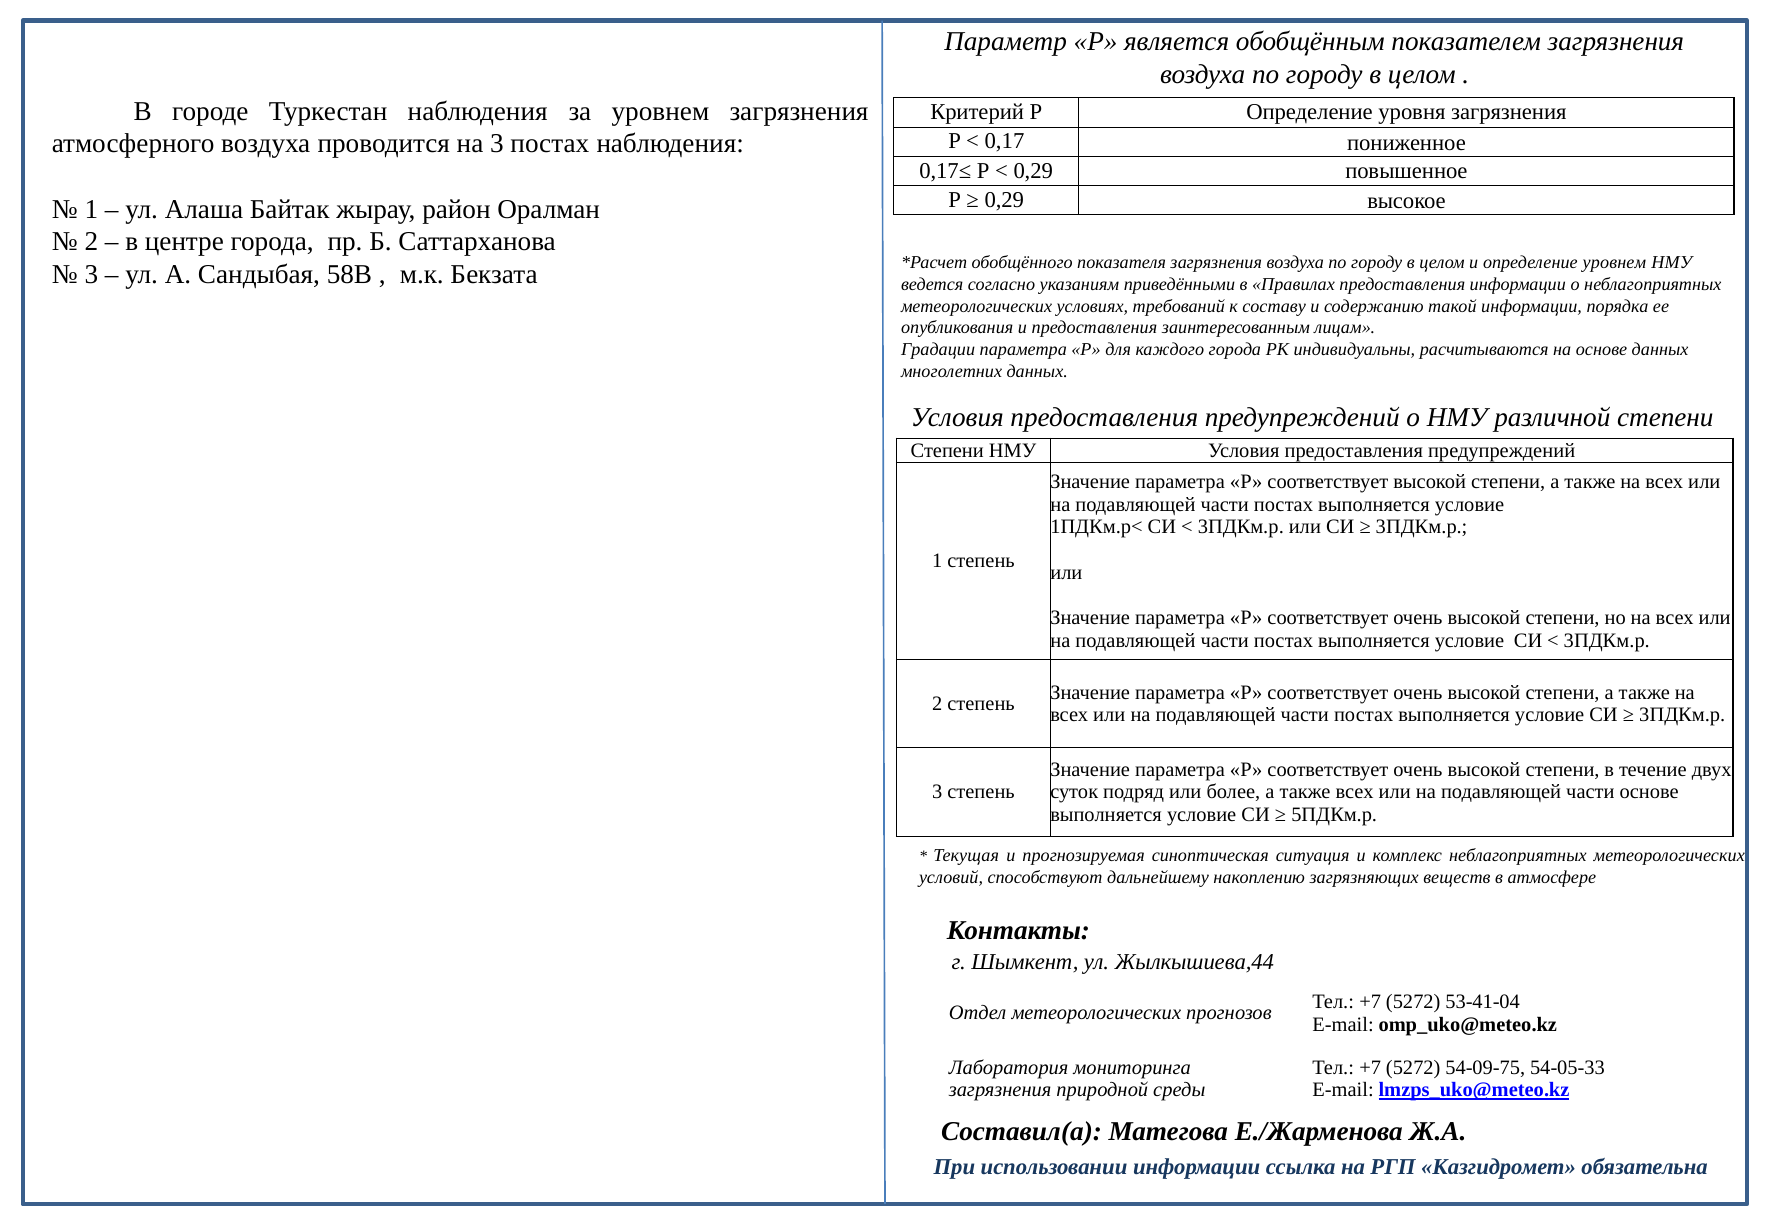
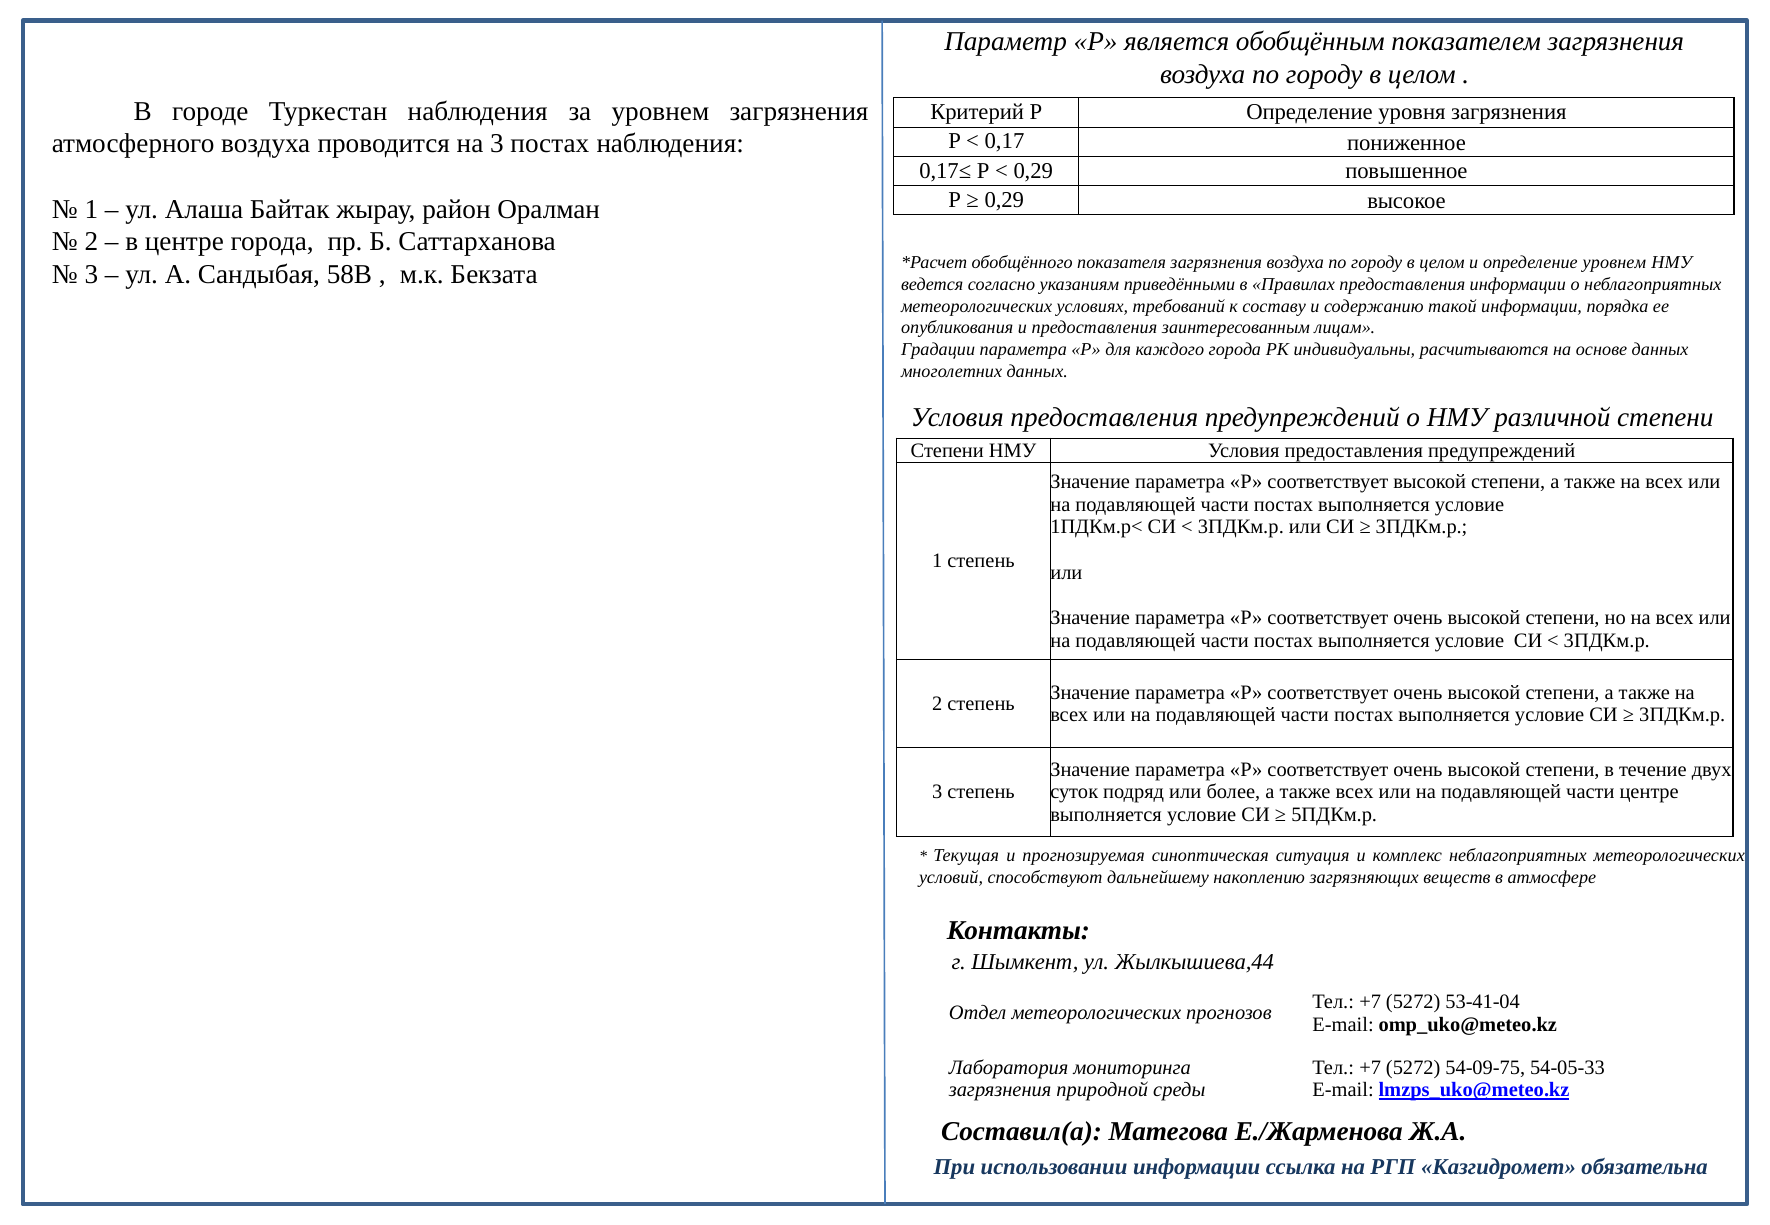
части основе: основе -> центре (1649, 792)
